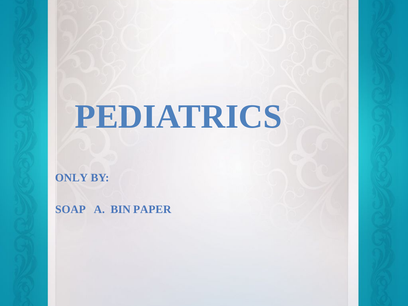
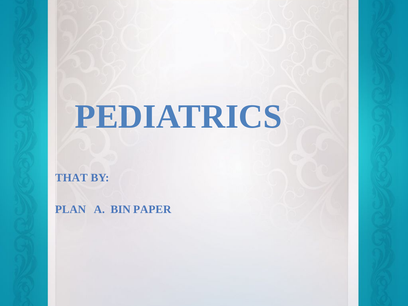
ONLY: ONLY -> THAT (71, 178)
SOAP: SOAP -> PLAN (71, 210)
